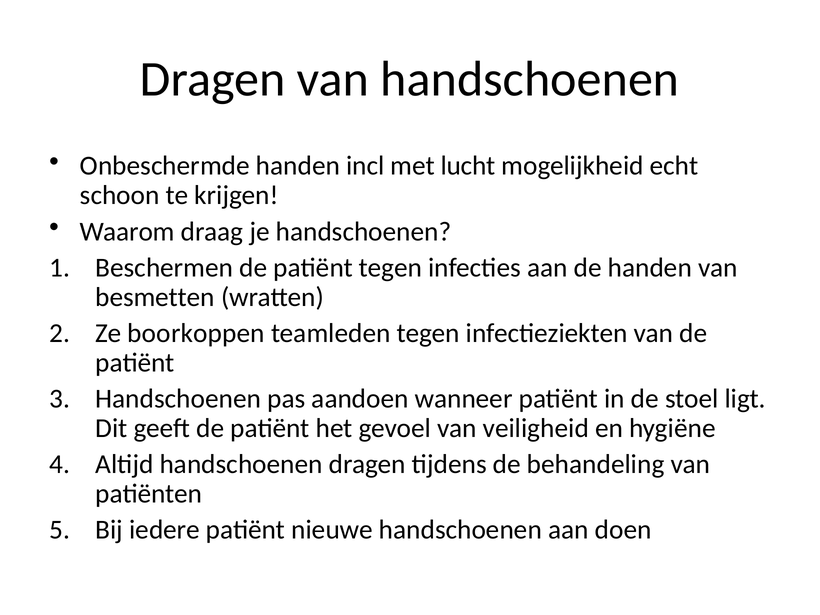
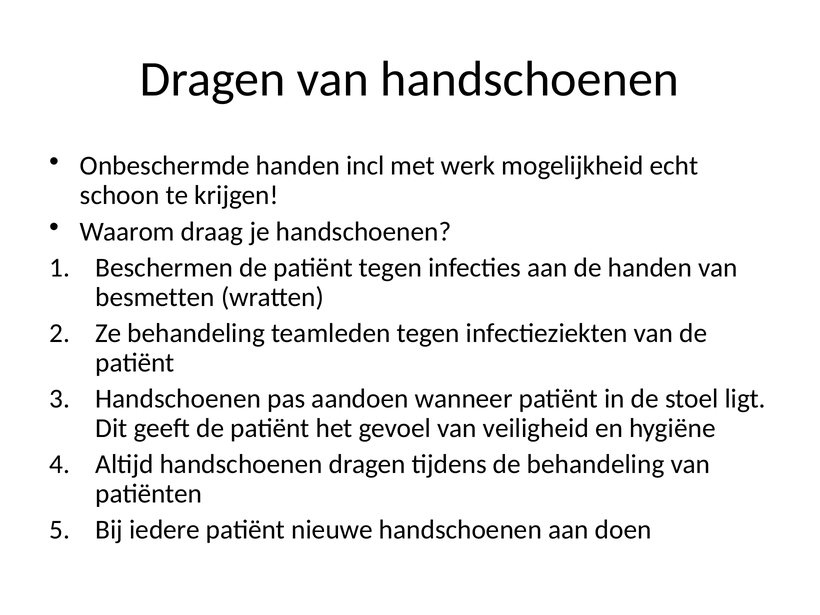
lucht: lucht -> werk (468, 166)
Ze boorkoppen: boorkoppen -> behandeling (196, 333)
